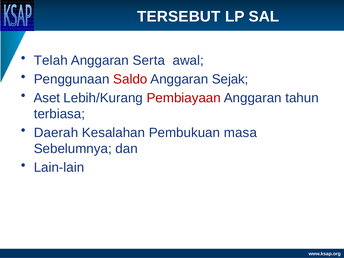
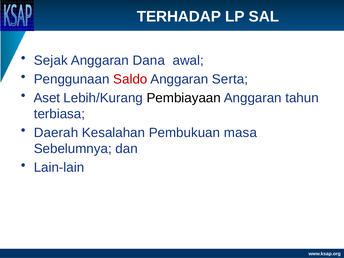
TERSEBUT: TERSEBUT -> TERHADAP (179, 16)
Telah: Telah -> Sejak (51, 60)
Serta: Serta -> Dana (149, 60)
Sejak: Sejak -> Serta (230, 79)
Pembiayaan colour: red -> black (184, 98)
